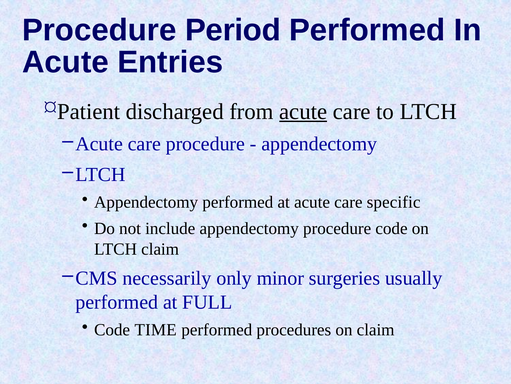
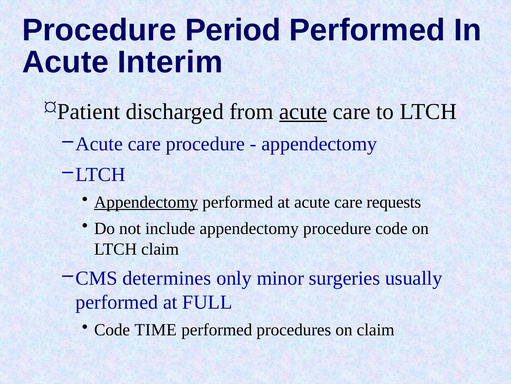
Entries: Entries -> Interim (170, 62)
Appendectomy underline: none -> present (146, 202)
specific: specific -> requests (394, 202)
necessarily: necessarily -> determines (167, 278)
